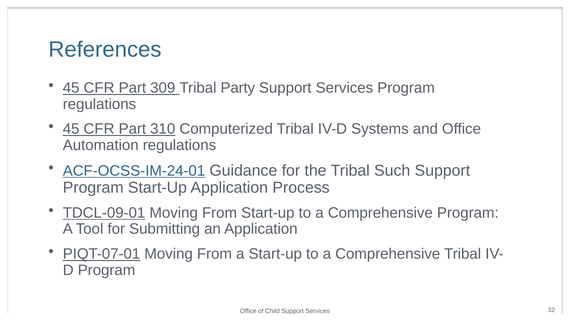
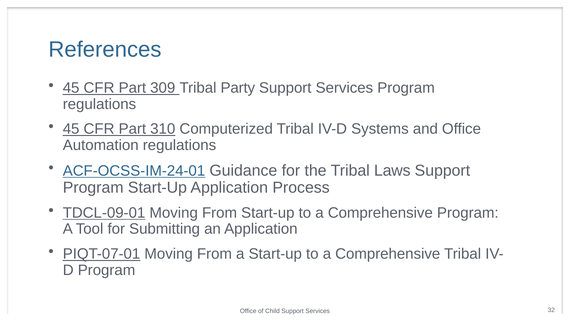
Such: Such -> Laws (392, 170)
